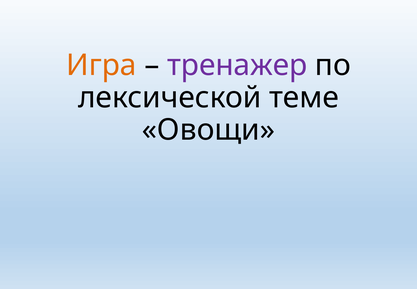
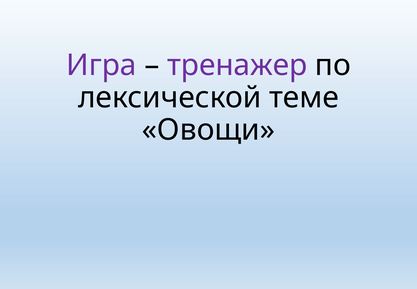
Игра colour: orange -> purple (101, 65)
